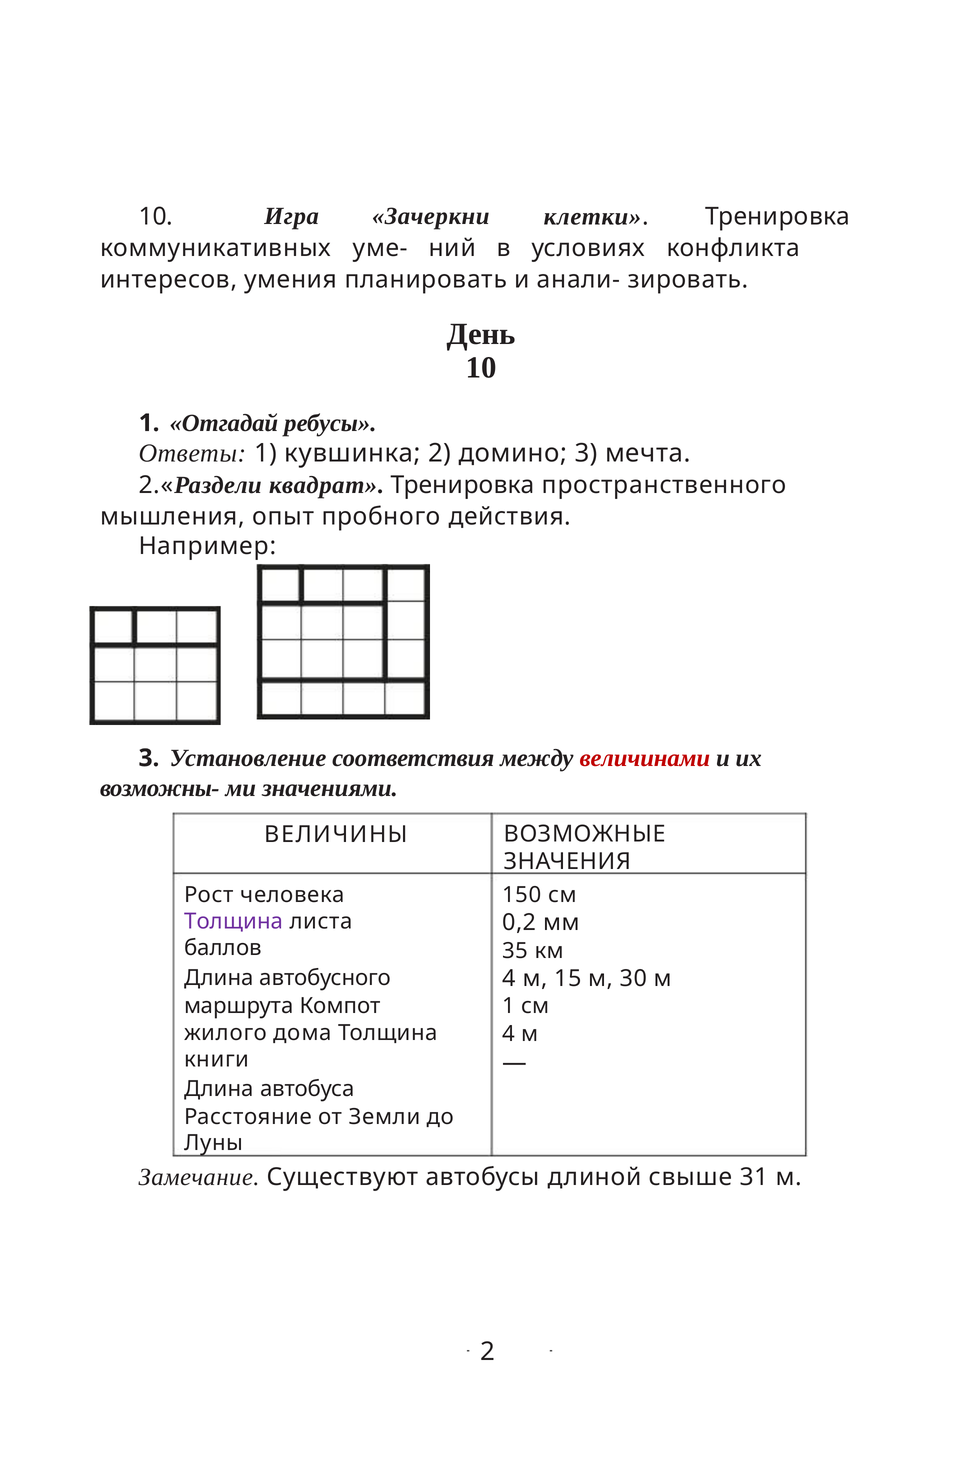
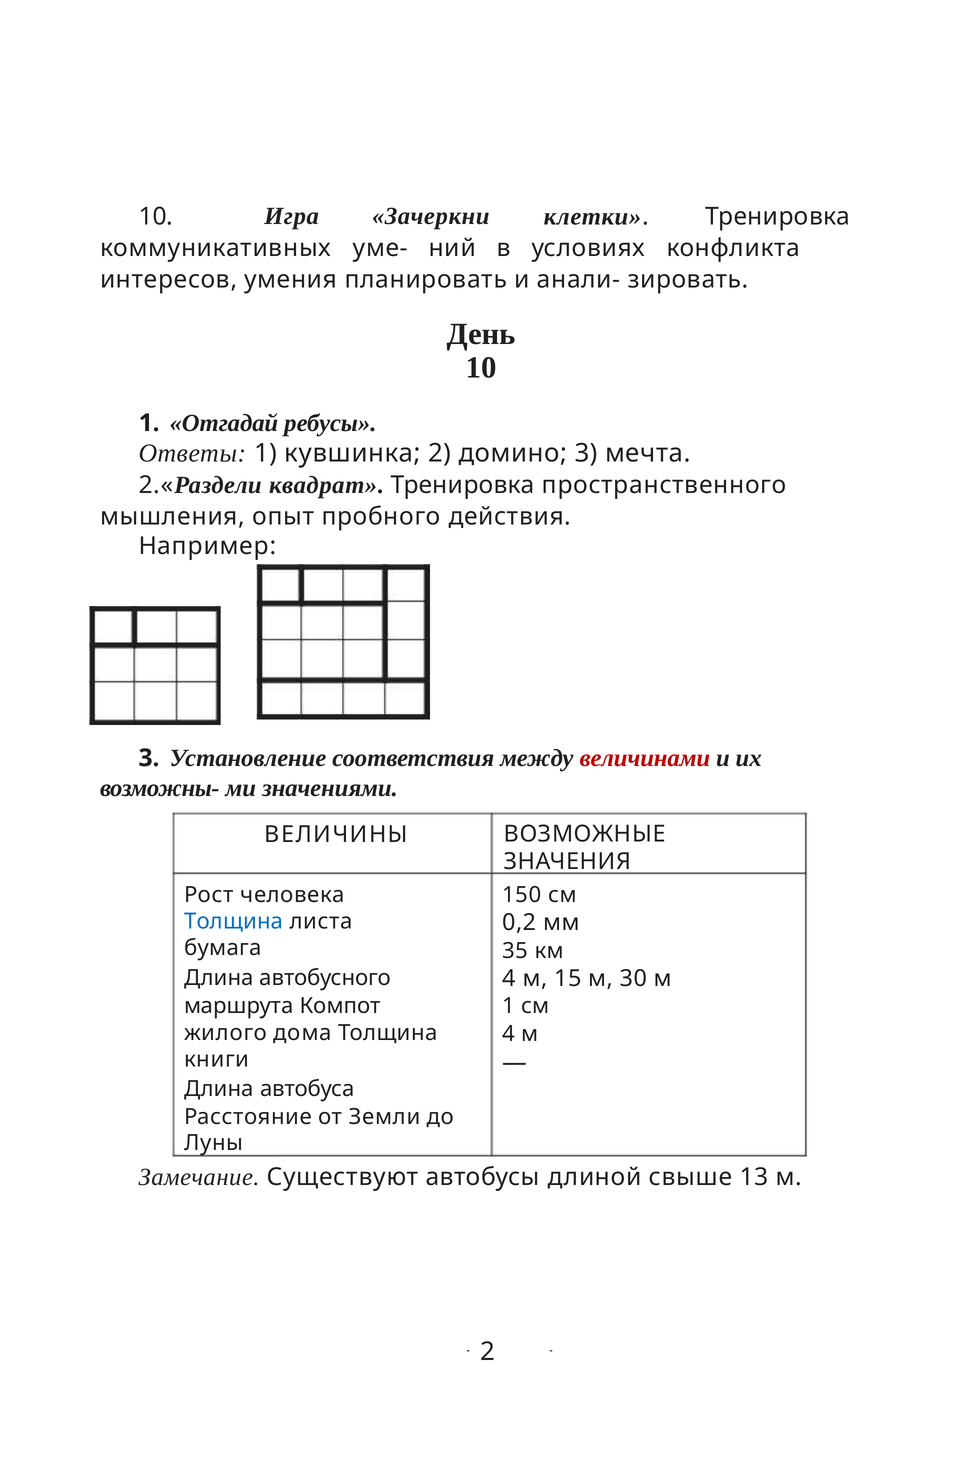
Толщина colour: purple -> blue (234, 922)
баллов: баллов -> бумага (223, 949)
31: 31 -> 13 (754, 1178)
